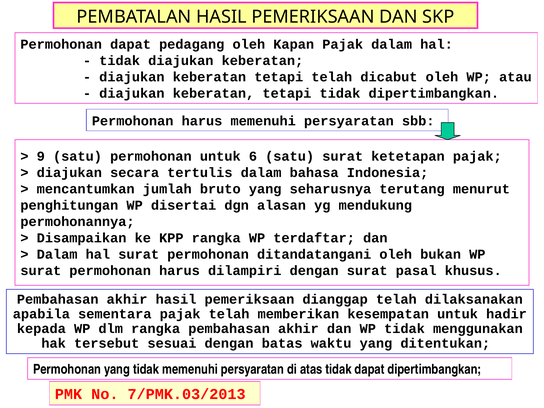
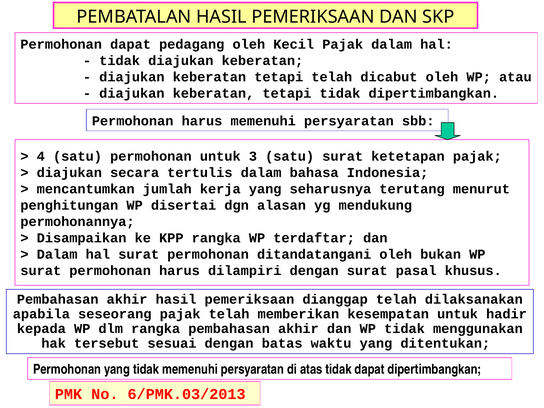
Kapan: Kapan -> Kecil (294, 44)
9: 9 -> 4 (41, 156)
6: 6 -> 3 (253, 156)
bruto: bruto -> kerja (220, 189)
sementara: sementara -> seseorang (115, 314)
7/PMK.03/2013: 7/PMK.03/2013 -> 6/PMK.03/2013 (187, 394)
